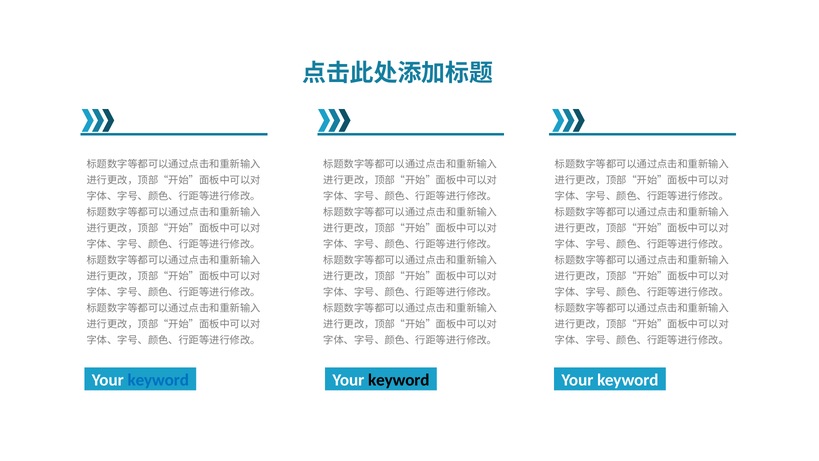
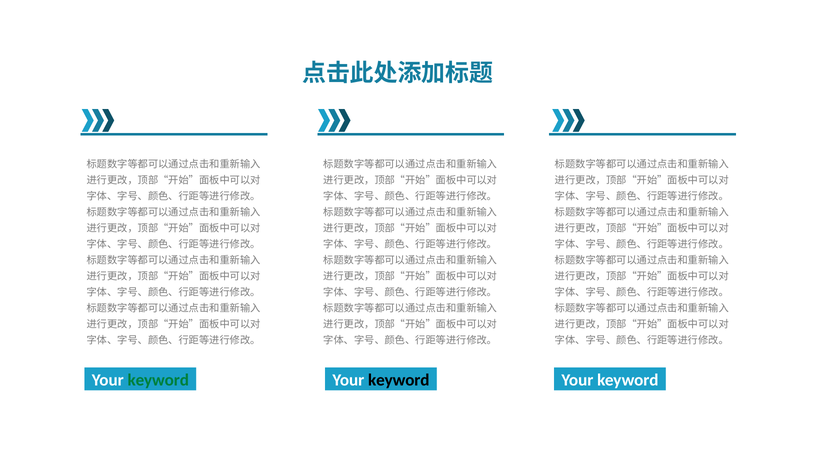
keyword colour: blue -> green (158, 380)
